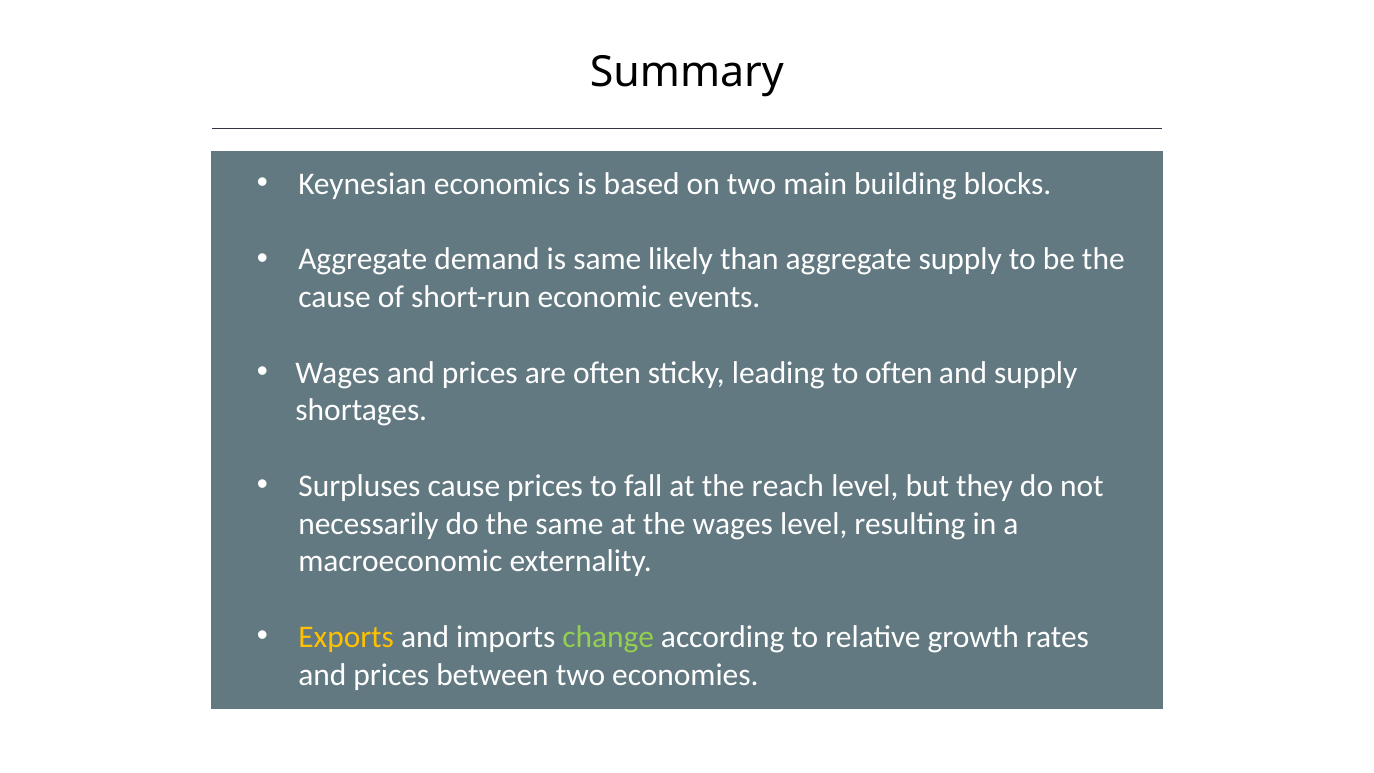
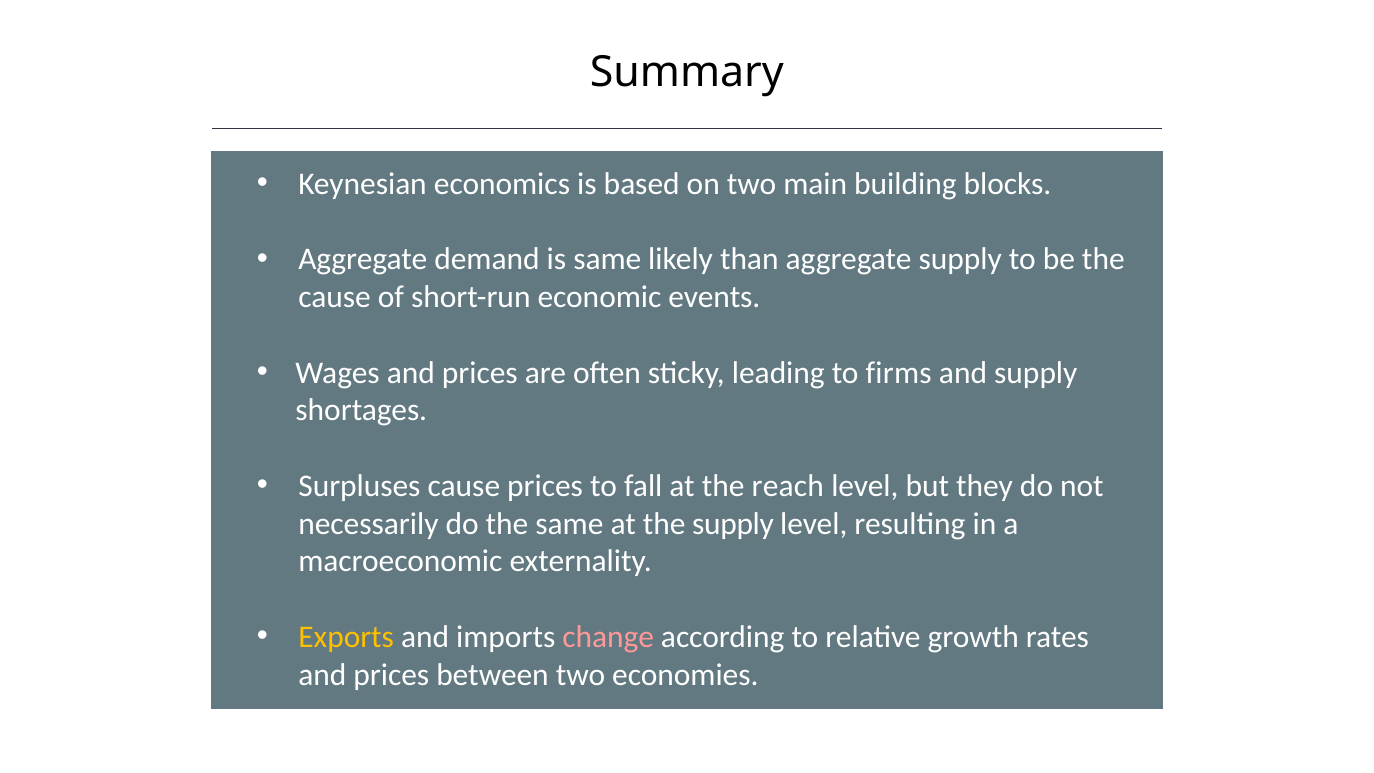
to often: often -> firms (899, 373)
the wages: wages -> supply (733, 524)
change colour: light green -> pink (608, 637)
